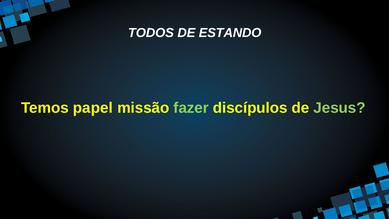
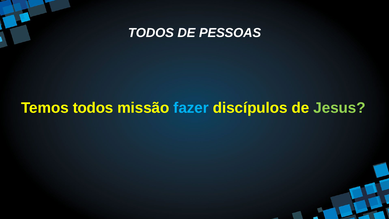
ESTANDO: ESTANDO -> PESSOAS (230, 33)
Temos papel: papel -> todos (93, 108)
fazer colour: light green -> light blue (191, 108)
